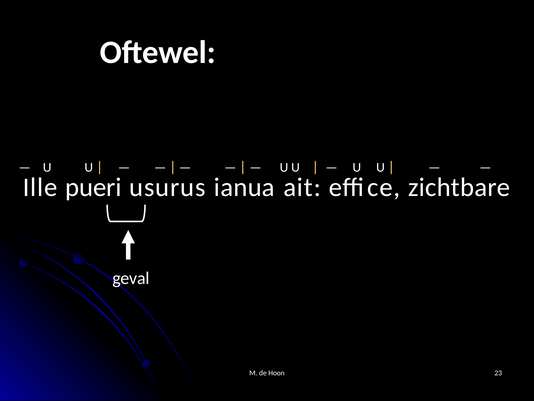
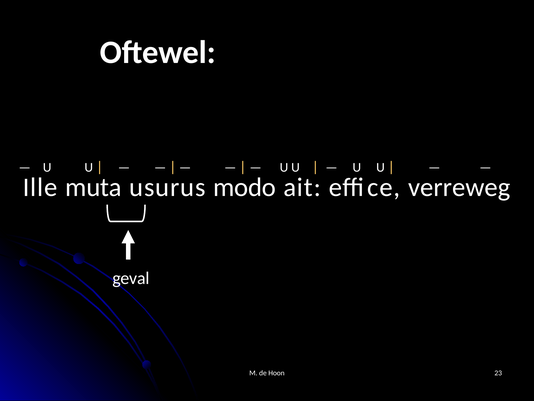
pueri: pueri -> muta (93, 187)
ianua: ianua -> modo (245, 187)
zichtbare: zichtbare -> verreweg (459, 187)
